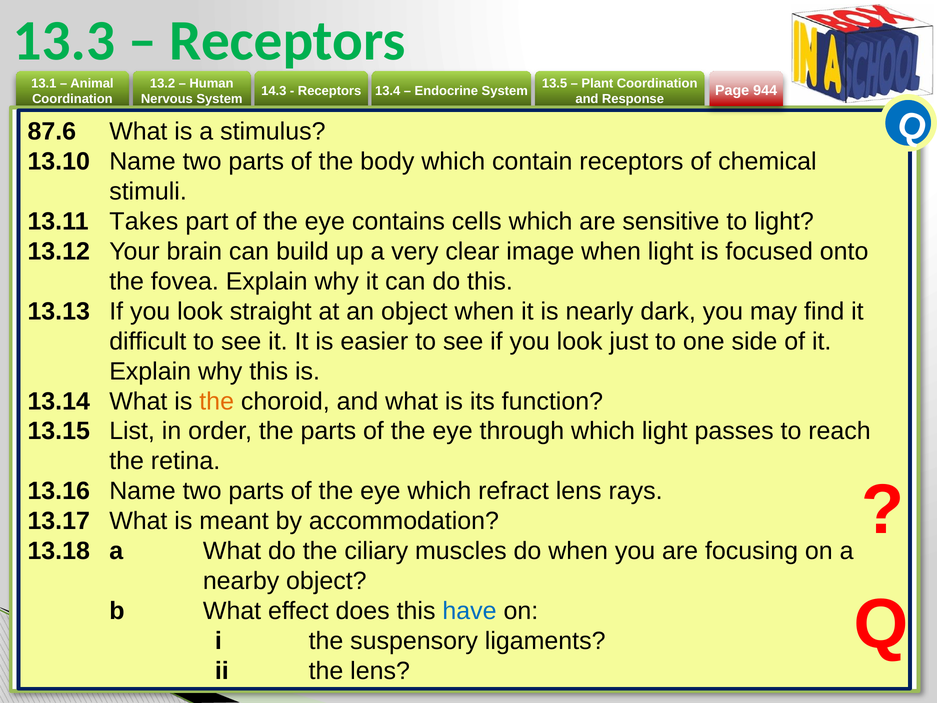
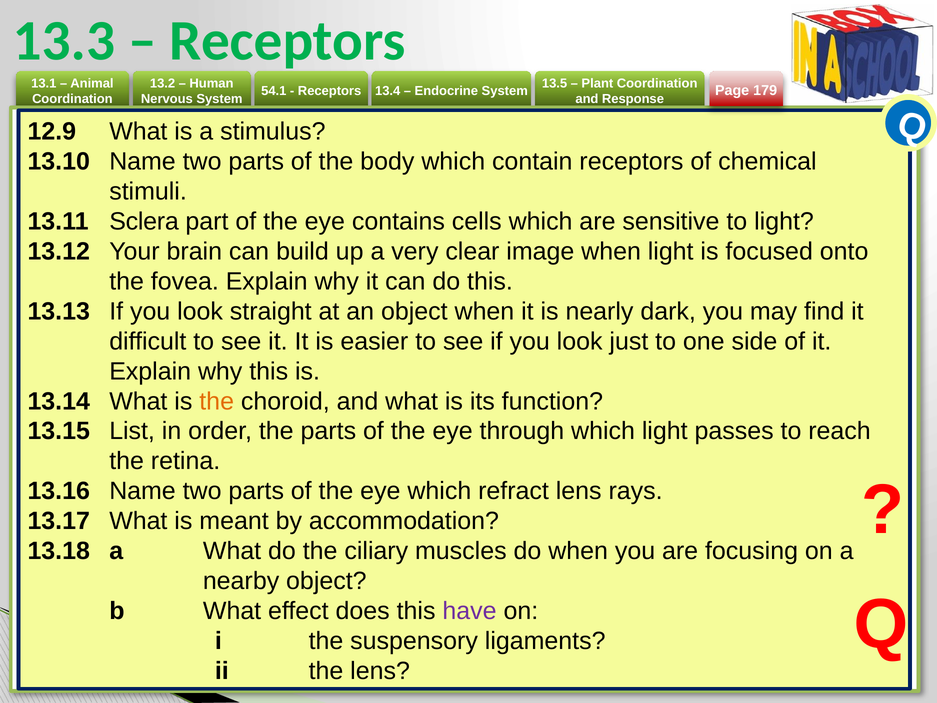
944: 944 -> 179 (765, 90)
14.3: 14.3 -> 54.1 (274, 91)
87.6: 87.6 -> 12.9 (52, 132)
Takes: Takes -> Sclera (144, 221)
have colour: blue -> purple (469, 611)
